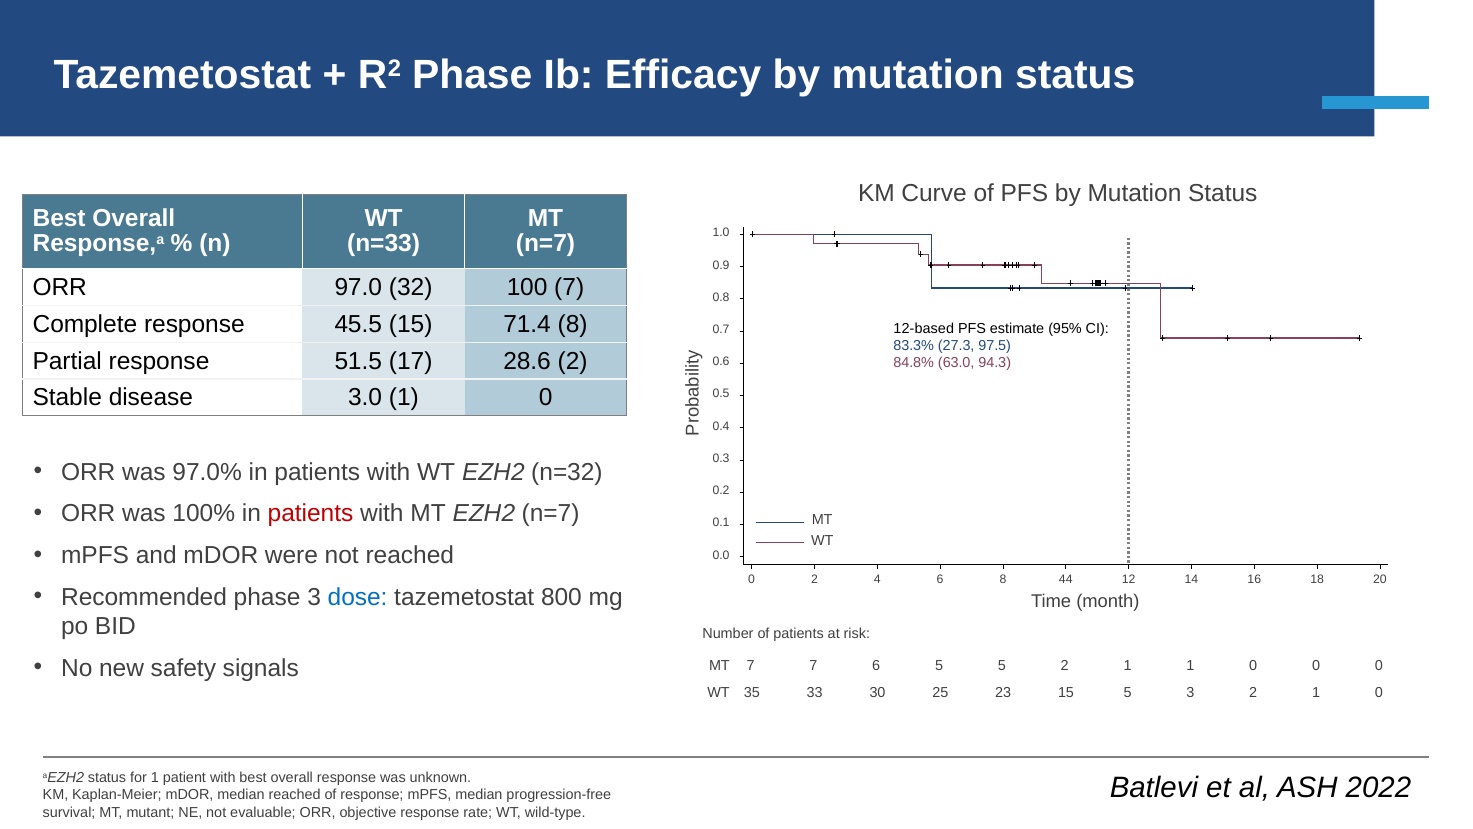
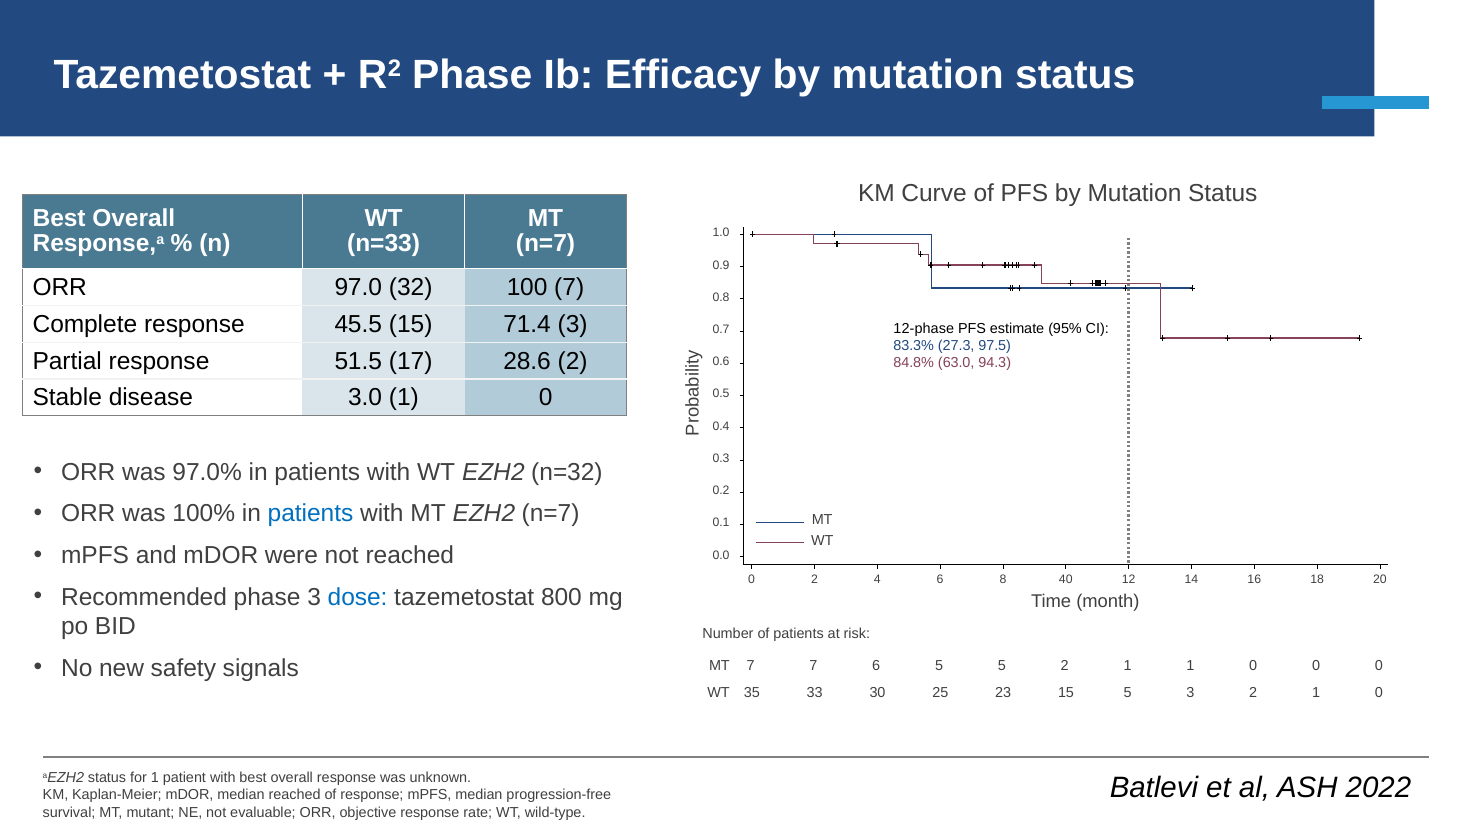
71.4 8: 8 -> 3 (573, 324)
12-based: 12-based -> 12-phase (924, 328)
patients colour: red -> blue (311, 513)
44: 44 -> 40 (1066, 579)
